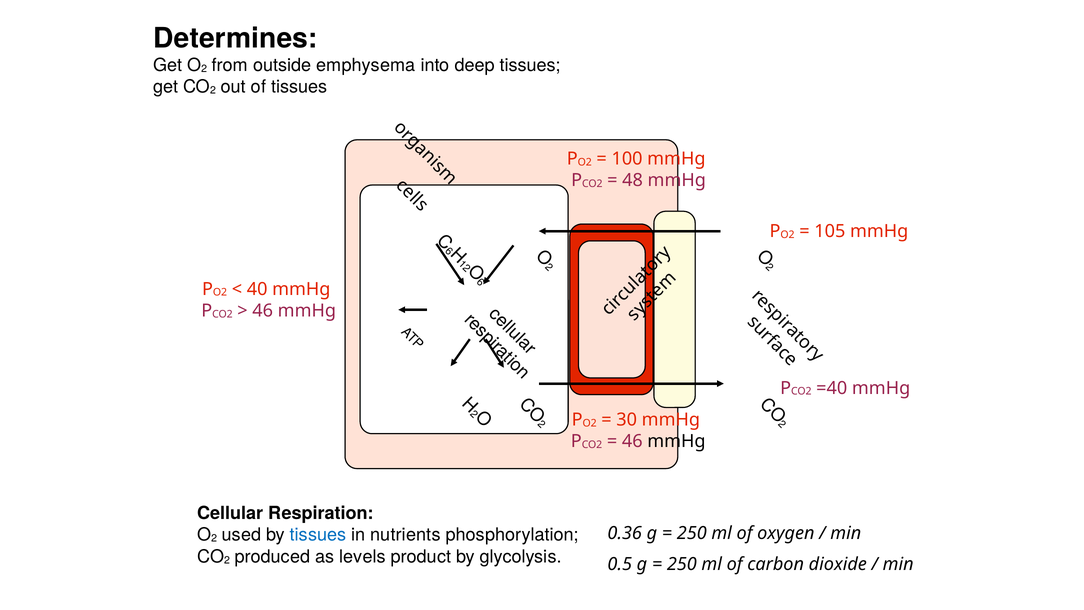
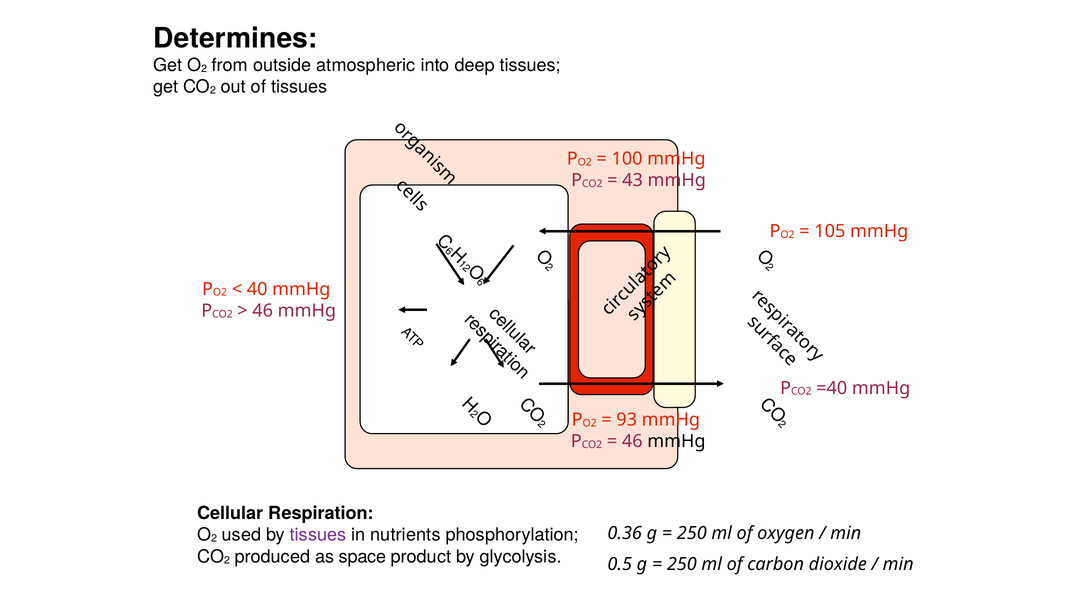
emphysema: emphysema -> atmospheric (366, 65)
48: 48 -> 43 (633, 180)
30: 30 -> 93 (627, 420)
tissues colour: blue -> purple (318, 535)
levels: levels -> space (363, 556)
